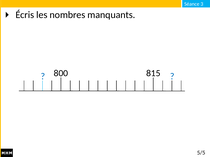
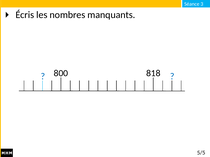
815: 815 -> 818 (153, 73)
